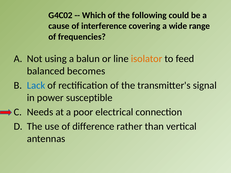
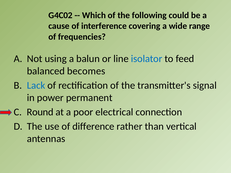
isolator colour: orange -> blue (147, 59)
susceptible: susceptible -> permanent (89, 98)
Needs: Needs -> Round (40, 112)
